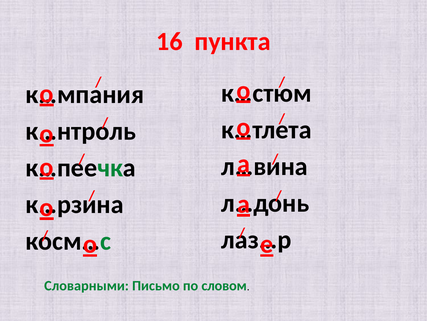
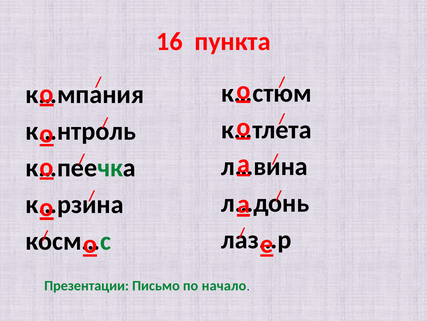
Словарными: Словарными -> Презентации (87, 285)
словом: словом -> начало (224, 285)
